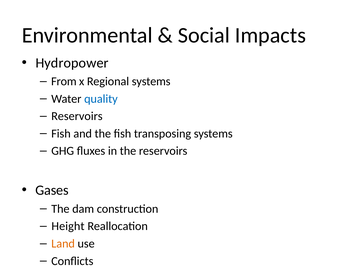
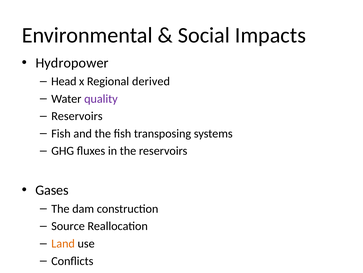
From: From -> Head (64, 81)
Regional systems: systems -> derived (151, 81)
quality colour: blue -> purple (101, 98)
Height: Height -> Source (68, 226)
